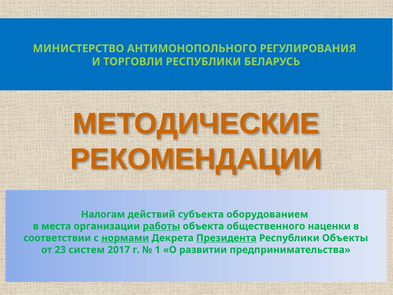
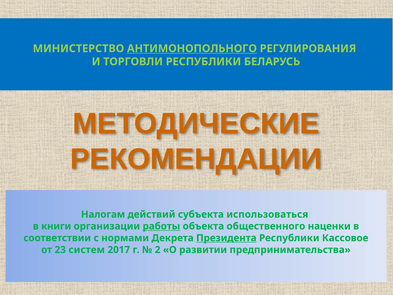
АНТИМОНОПОЛЬНОГО underline: none -> present (192, 48)
оборудованием: оборудованием -> использоваться (267, 214)
места: места -> книги (56, 226)
нормами underline: present -> none (125, 238)
Объекты: Объекты -> Кассовое (345, 238)
1: 1 -> 2 (158, 250)
